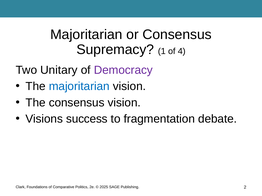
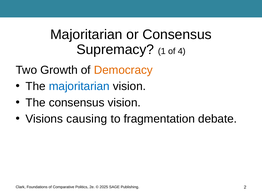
Unitary: Unitary -> Growth (59, 70)
Democracy colour: purple -> orange (123, 70)
success: success -> causing (87, 119)
